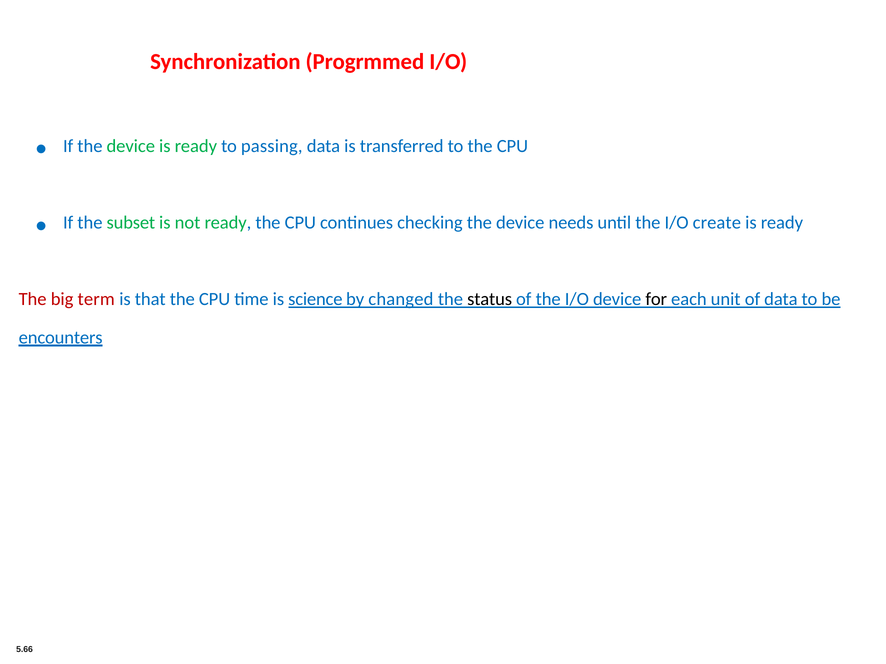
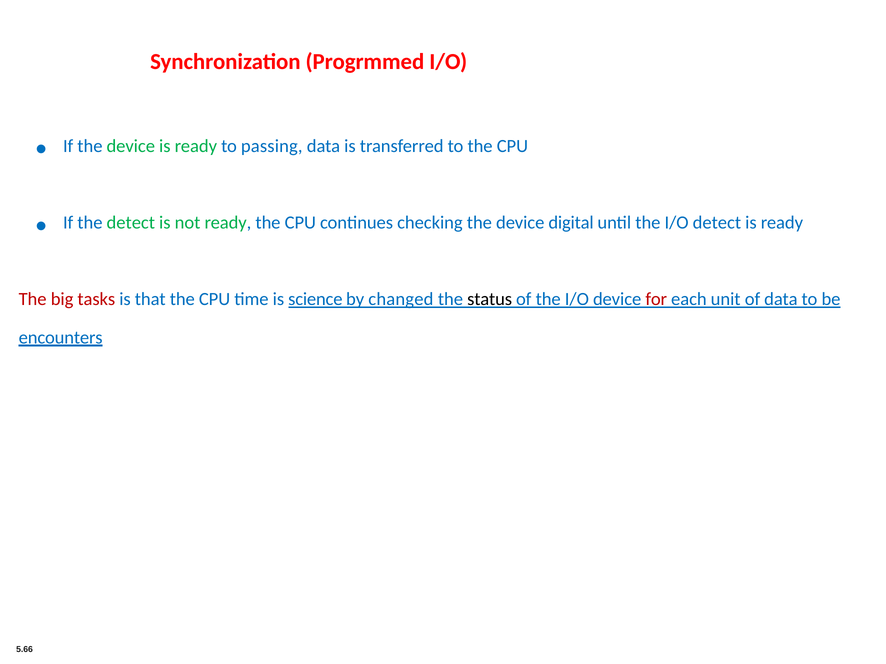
the subset: subset -> detect (131, 223)
needs: needs -> digital (571, 223)
I/O create: create -> detect (717, 223)
term: term -> tasks (96, 300)
for colour: black -> red (656, 300)
